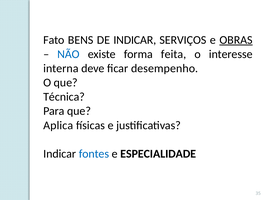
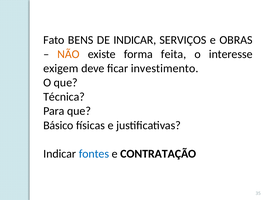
OBRAS underline: present -> none (236, 40)
NÃO colour: blue -> orange (68, 54)
interna: interna -> exigem (61, 68)
desempenho: desempenho -> investimento (165, 68)
Aplica: Aplica -> Básico (58, 125)
ESPECIALIDADE: ESPECIALIDADE -> CONTRATAÇÃO (158, 154)
